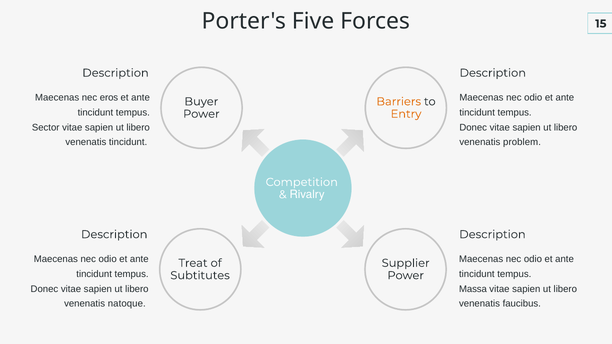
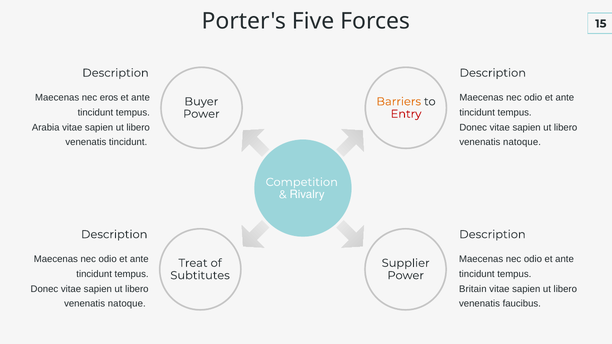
Entry colour: orange -> red (406, 114)
Sector: Sector -> Arabia (46, 127)
problem: problem -> natoque (522, 142)
Massa: Massa -> Britain (473, 289)
